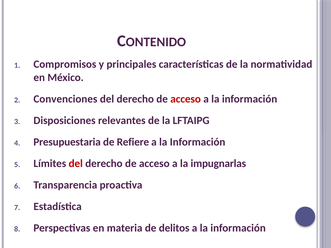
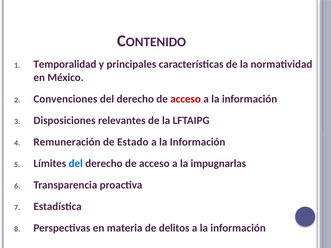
Compromisos: Compromisos -> Temporalidad (65, 64)
Presupuestaria: Presupuestaria -> Remuneración (67, 142)
Refiere: Refiere -> Estado (133, 142)
del colour: red -> blue (76, 164)
